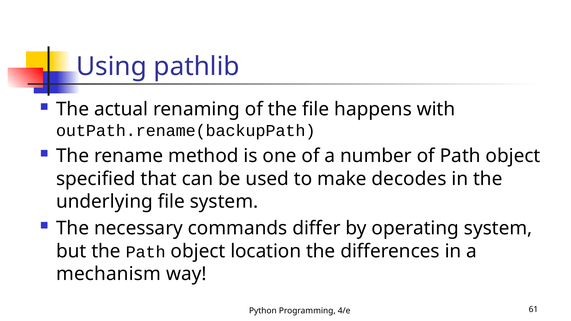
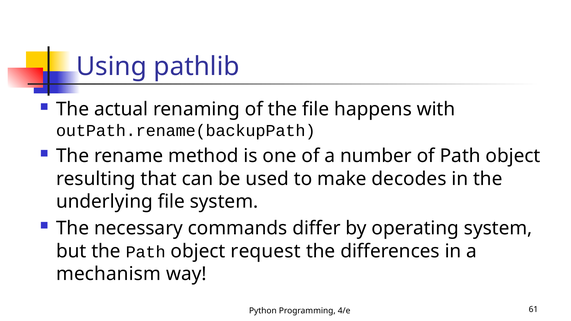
specified: specified -> resulting (96, 179)
location: location -> request (266, 251)
